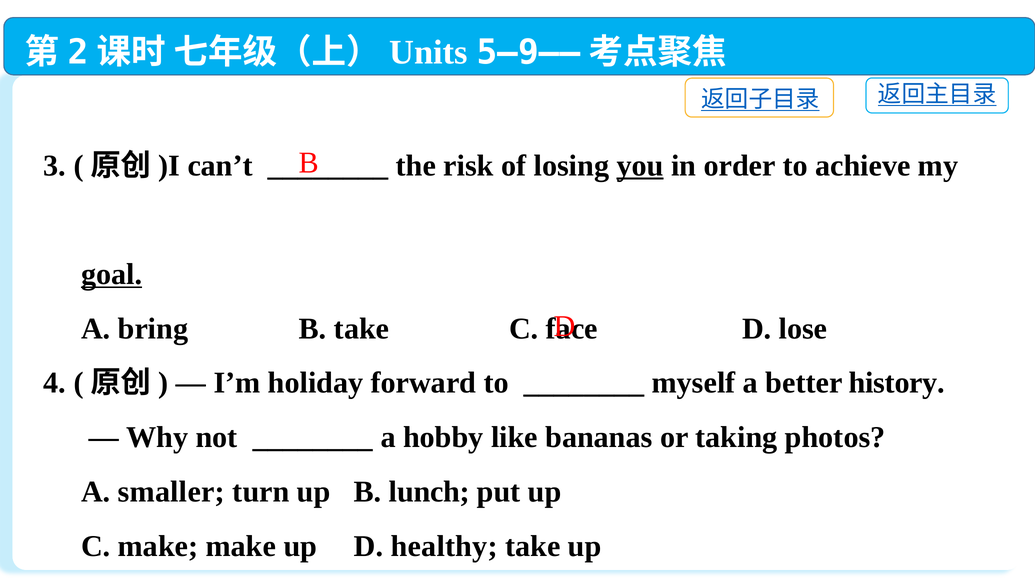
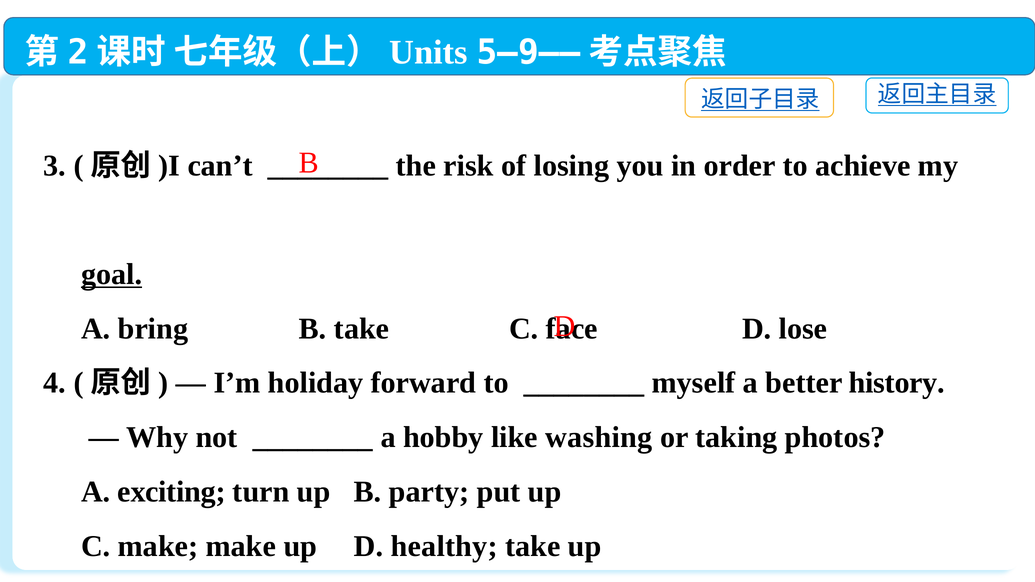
you underline: present -> none (640, 166)
bananas: bananas -> washing (599, 438)
smaller: smaller -> exciting (172, 492)
lunch: lunch -> party (429, 492)
